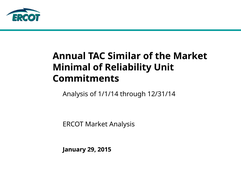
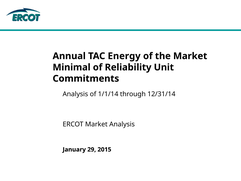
Similar: Similar -> Energy (124, 56)
